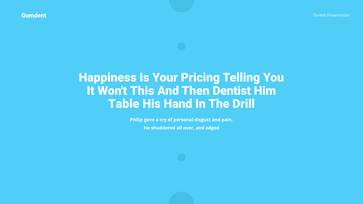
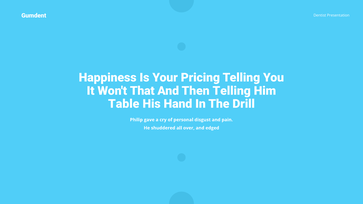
This: This -> That (142, 91)
Then Dentist: Dentist -> Telling (232, 91)
